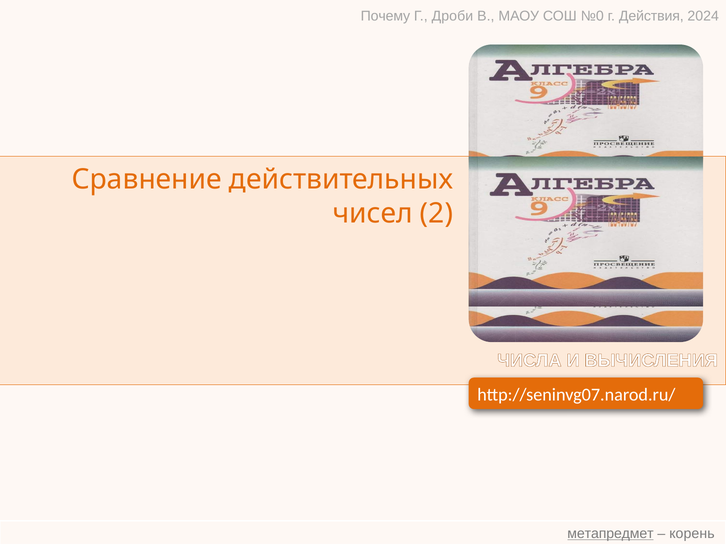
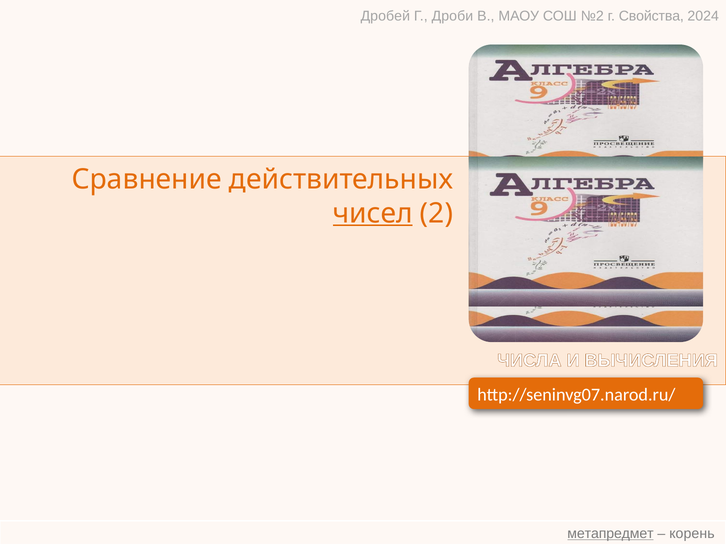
Почему: Почему -> Дробей (385, 16)
№0: №0 -> №2 (592, 16)
Действия: Действия -> Свойства (651, 16)
чисел underline: none -> present (373, 213)
